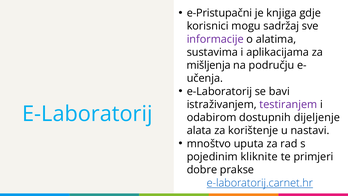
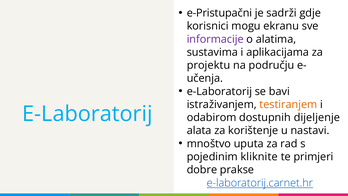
knjiga: knjiga -> sadrži (282, 13)
sadržaj: sadržaj -> ekranu (281, 26)
mišljenja: mišljenja -> projektu (209, 65)
testiranjem colour: purple -> orange (288, 104)
